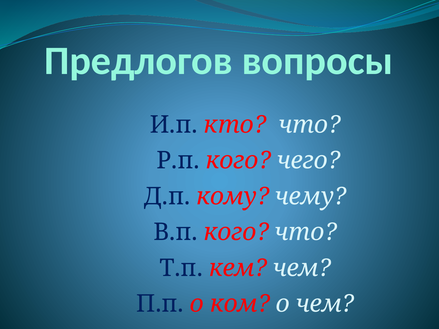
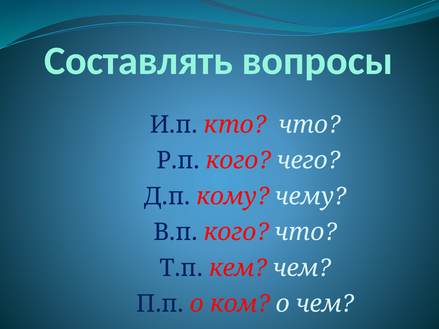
Предлогов: Предлогов -> Составлять (139, 61)
